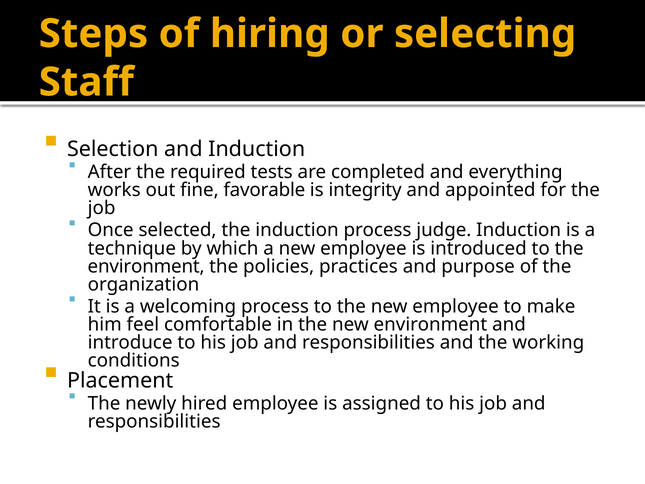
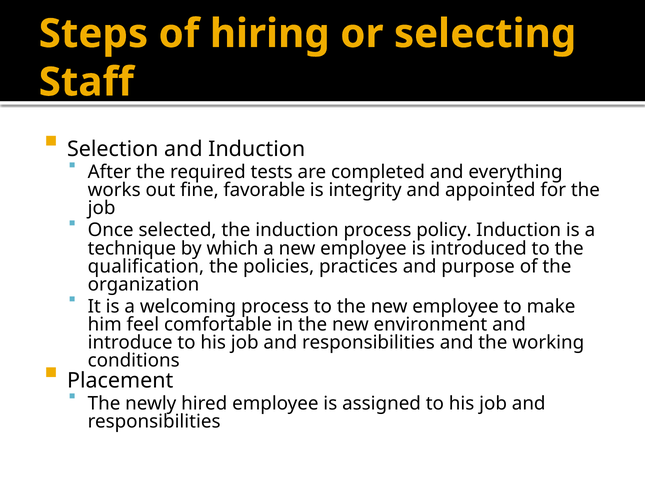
judge: judge -> policy (444, 230)
environment: environment -> qualification (146, 266)
